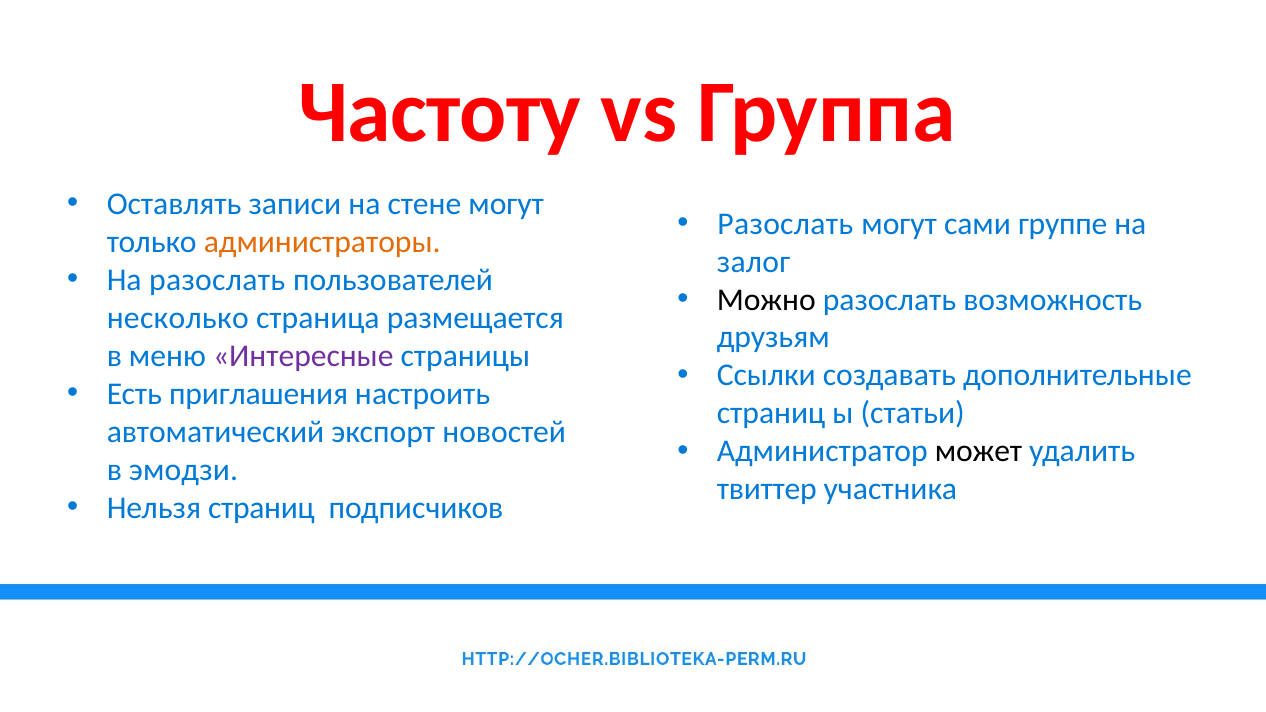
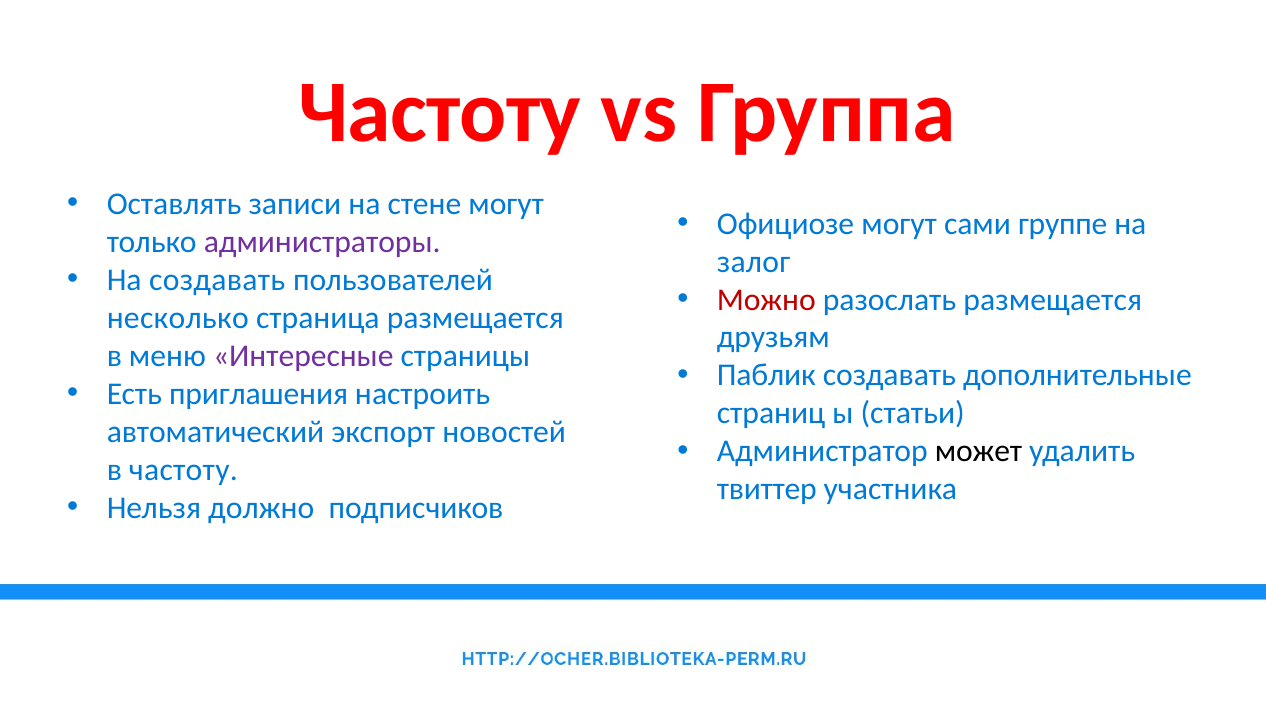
Разослать: Разослать -> Официозе (786, 224)
администраторы colour: orange -> purple (322, 242)
На разослать: разослать -> создавать (217, 280)
Можно colour: black -> red (766, 300)
разослать возможность: возможность -> размещается (1053, 300)
Ссылки: Ссылки -> Паблик (766, 376)
в эмодзи: эмодзи -> частоту (183, 470)
Нельзя страниц: страниц -> должно (261, 508)
